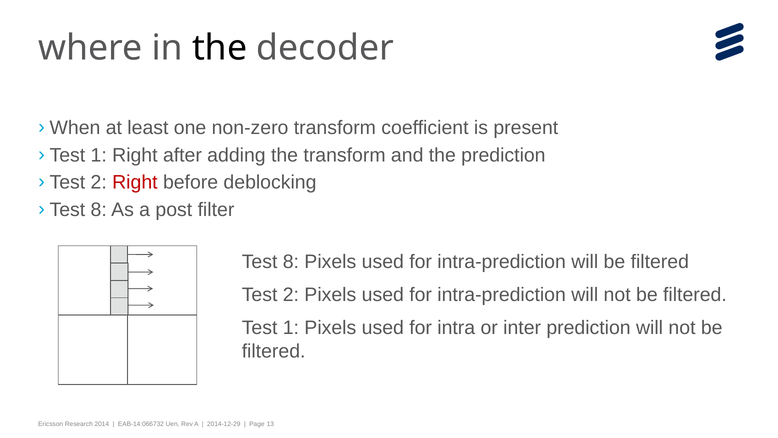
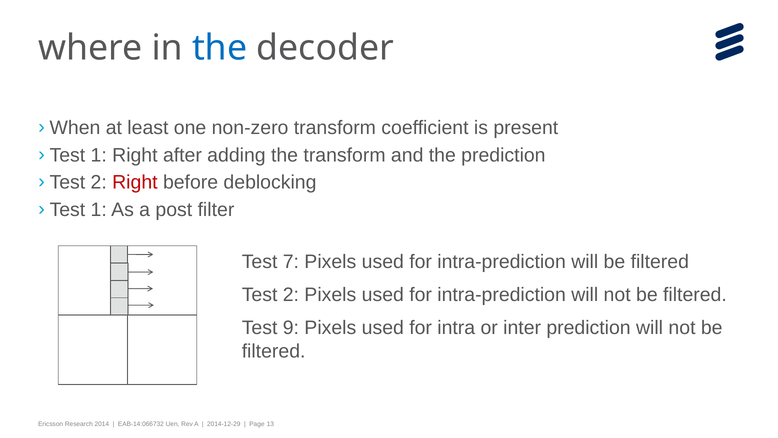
the colour: black -> blue (220, 48)
8: 8 -> 1 (99, 210)
Test 8: 8 -> 7 (291, 262)
Test 1: 1 -> 9 (291, 328)
